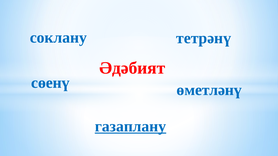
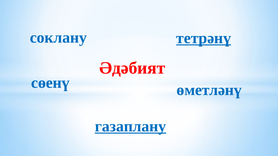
тетрәнү underline: none -> present (204, 38)
